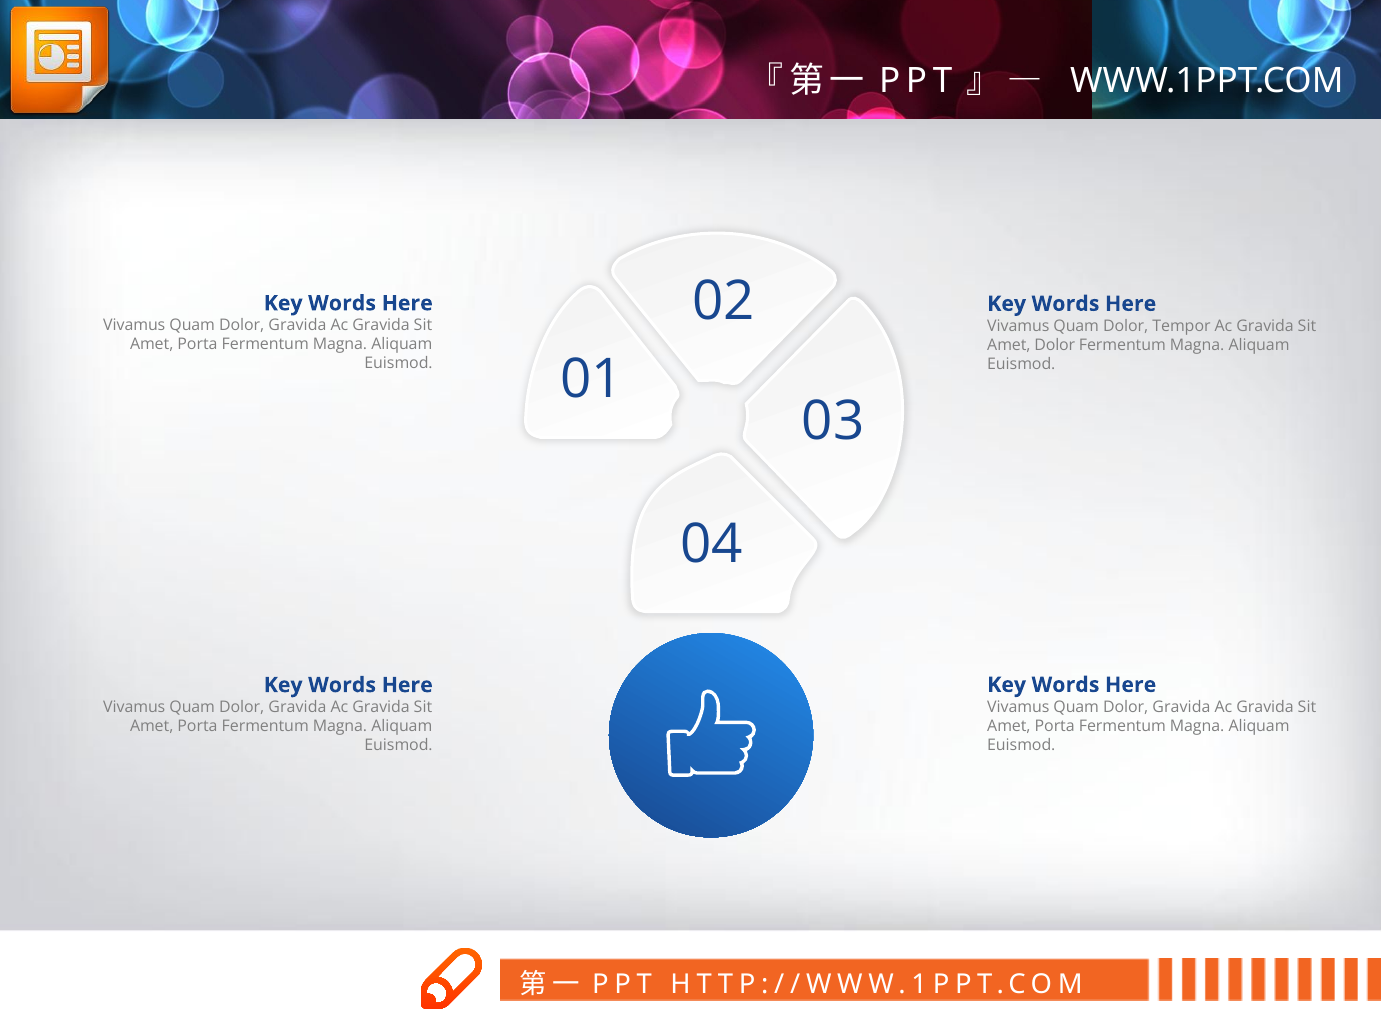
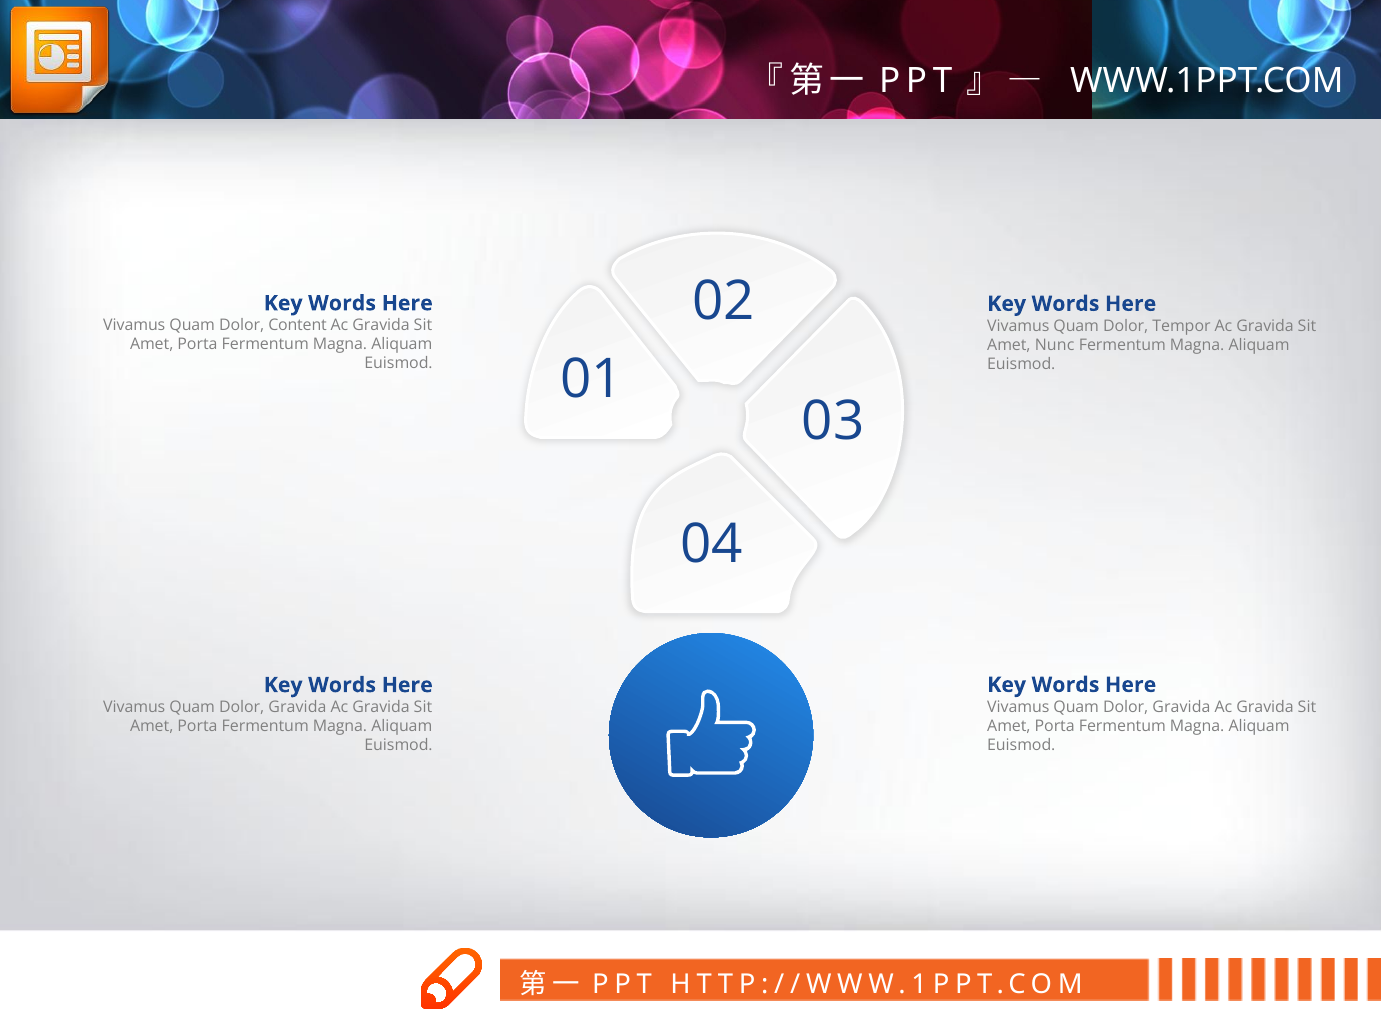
Gravida: Gravida -> Content (298, 325)
Amet Dolor: Dolor -> Nunc (1055, 345)
